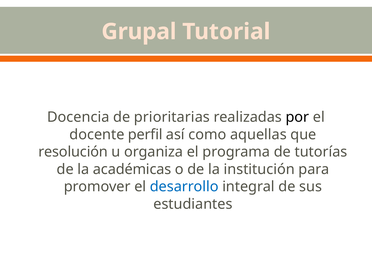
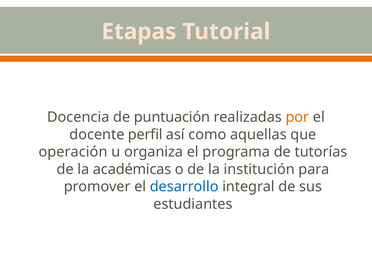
Grupal: Grupal -> Etapas (139, 32)
prioritarias: prioritarias -> puntuación (172, 117)
por colour: black -> orange (297, 117)
resolución: resolución -> operación (73, 152)
